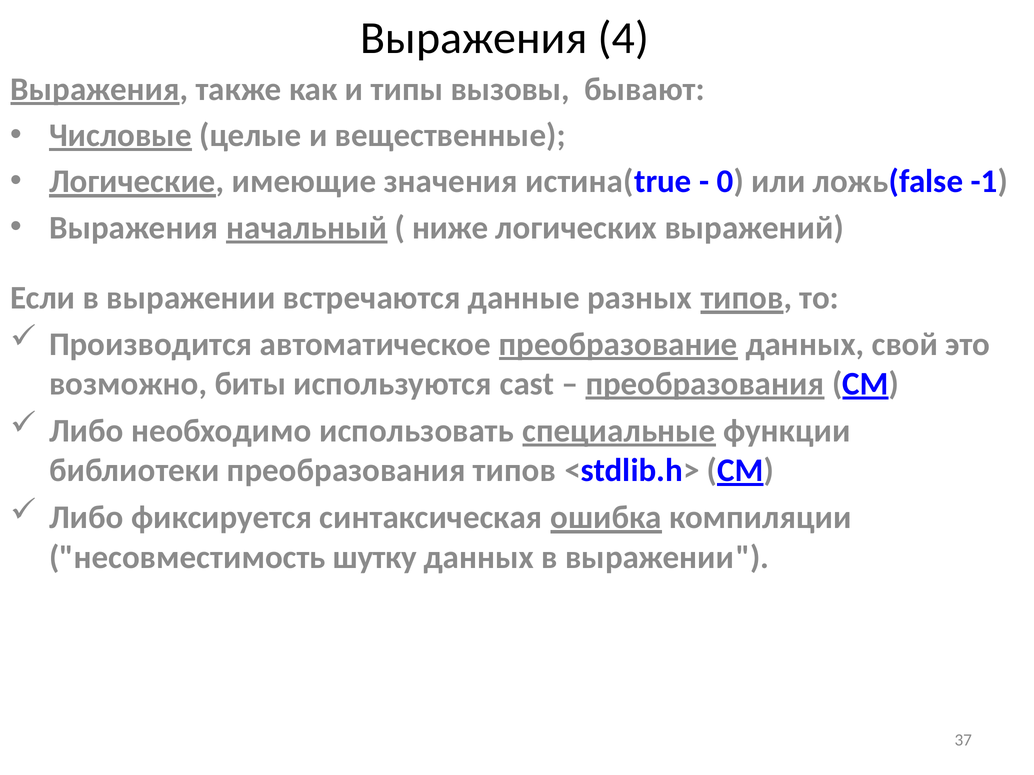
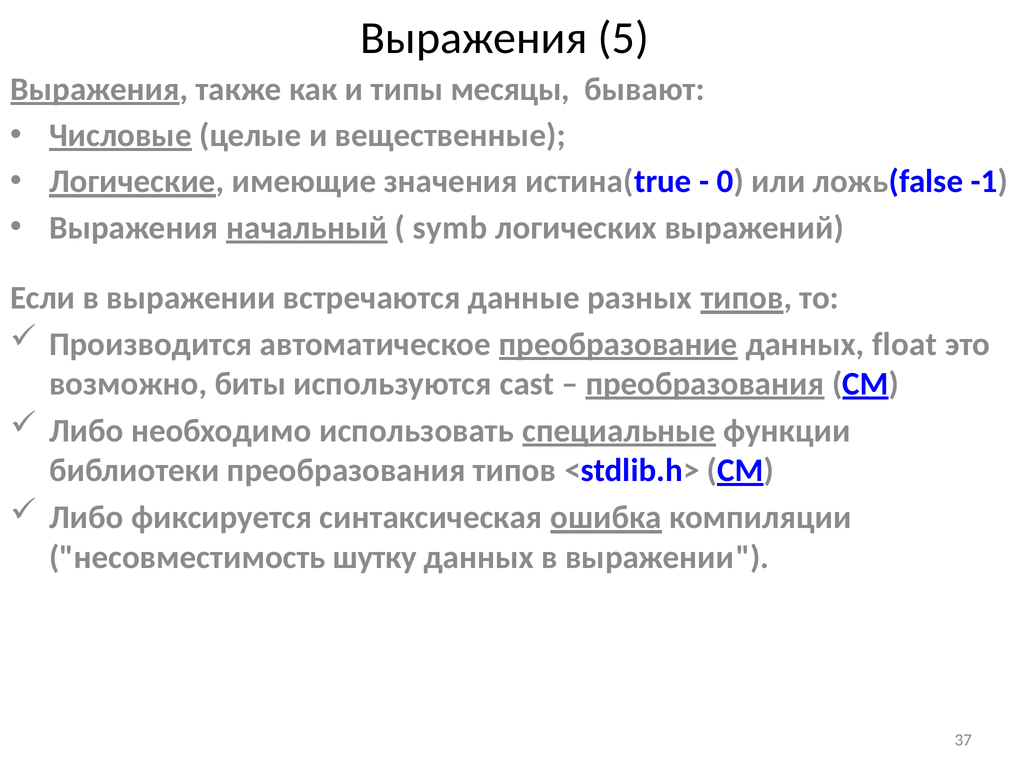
4: 4 -> 5 (623, 38)
вызовы: вызовы -> месяцы (510, 89)
ниже: ниже -> symb (450, 228)
свой: свой -> float (905, 344)
